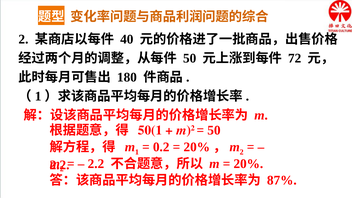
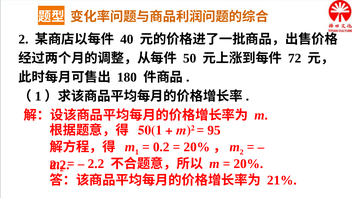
50: 50 -> 95 (214, 130)
87%: 87% -> 21% (282, 180)
